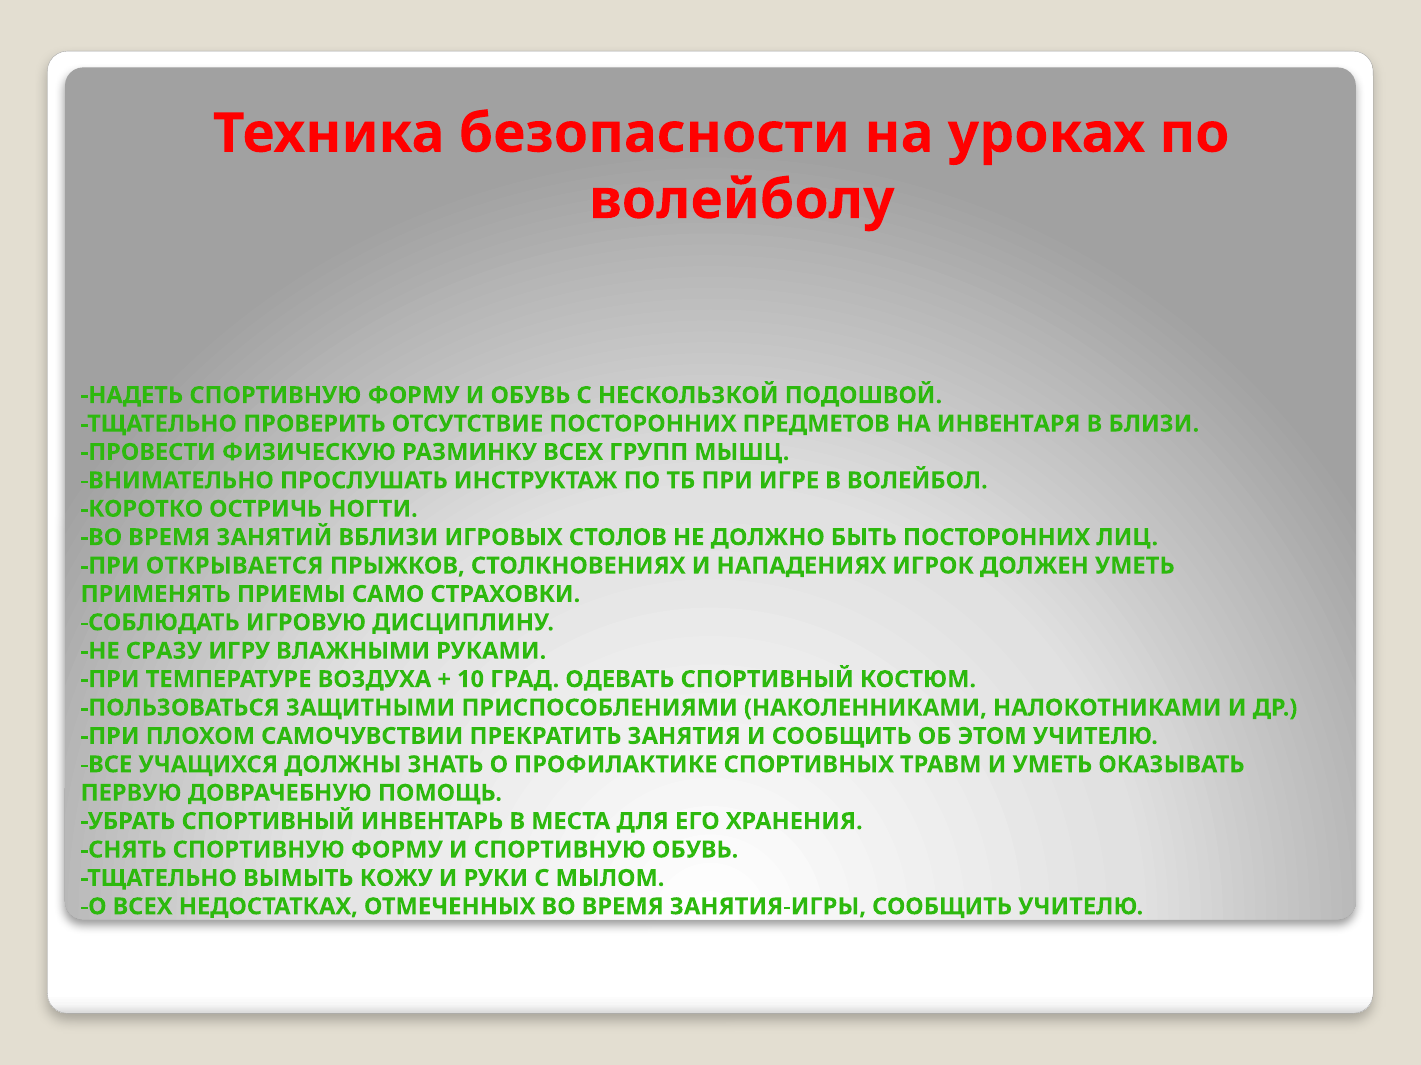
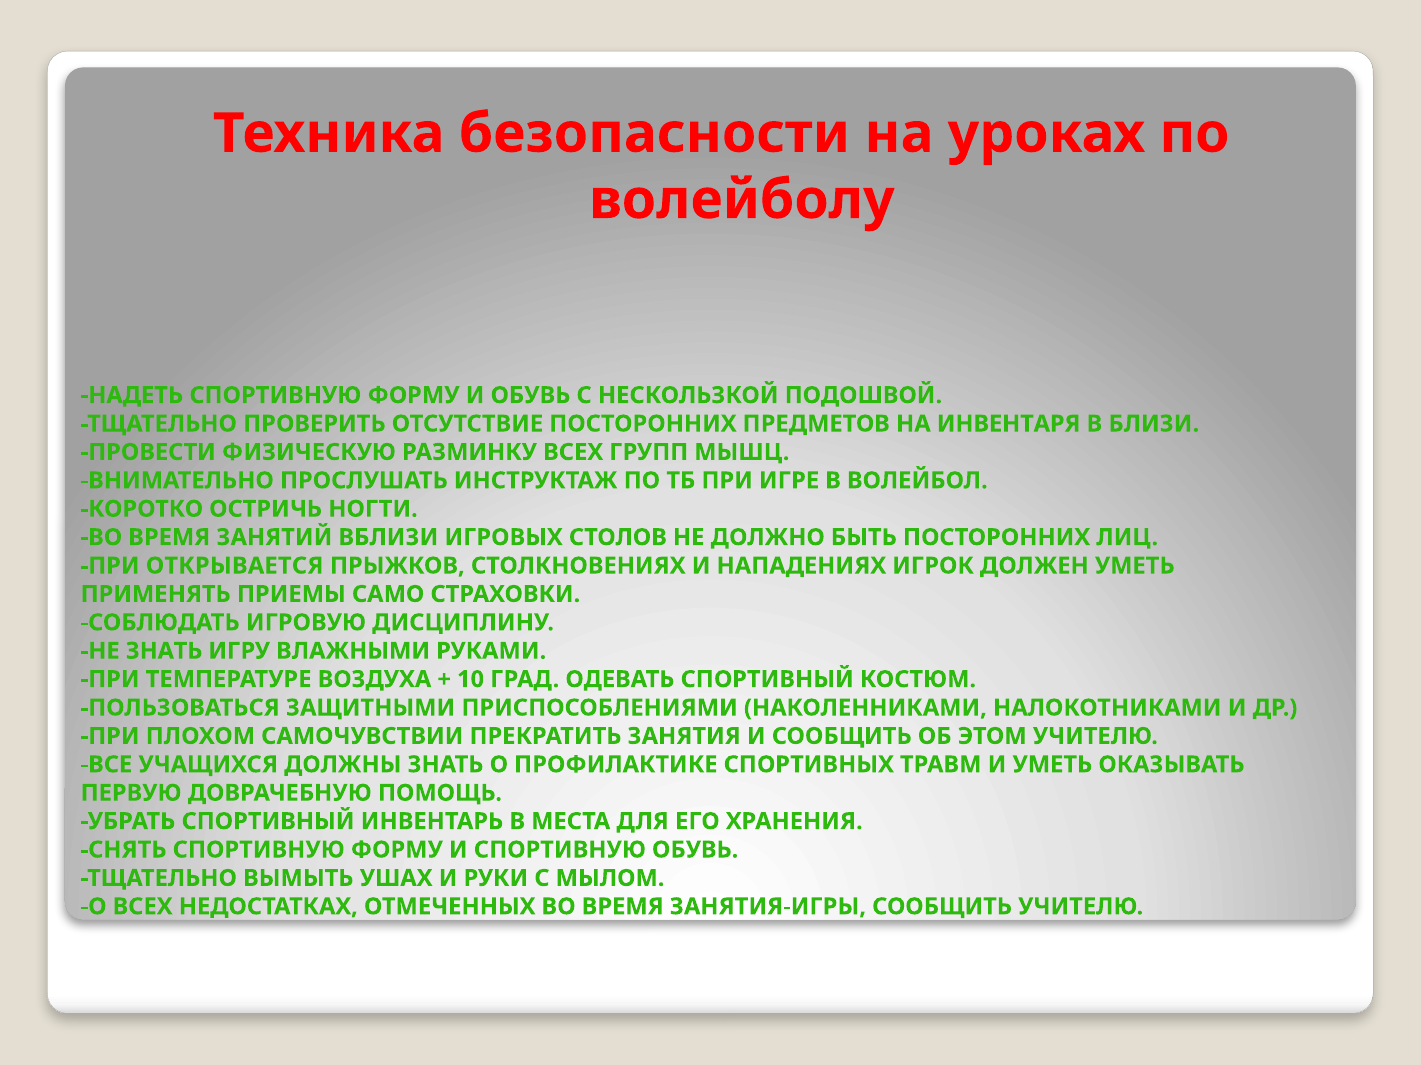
НЕ СРАЗУ: СРАЗУ -> ЗНАТЬ (164, 651)
КОЖУ: КОЖУ -> УШАХ (396, 879)
